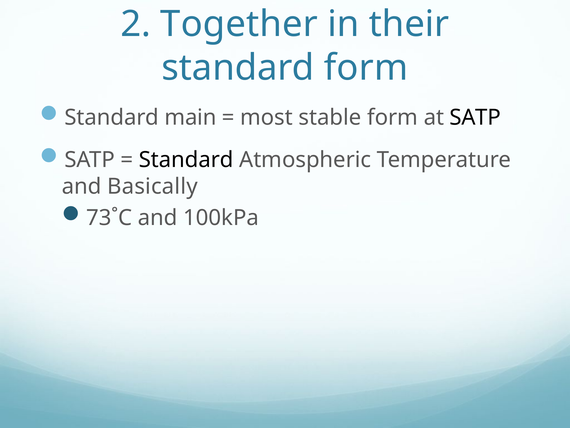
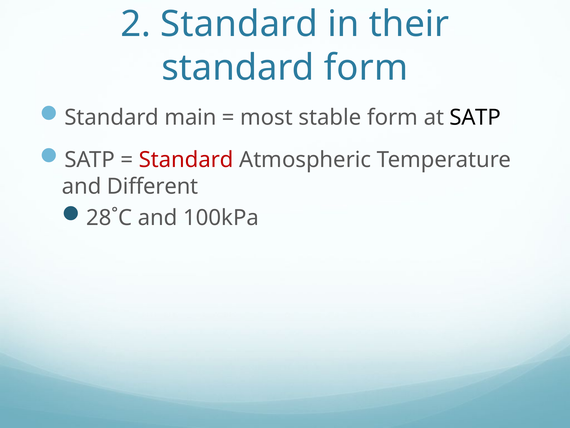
2 Together: Together -> Standard (239, 24)
Standard colour: black -> red (186, 160)
Basically: Basically -> Different (153, 186)
73˚C: 73˚C -> 28˚C (109, 218)
